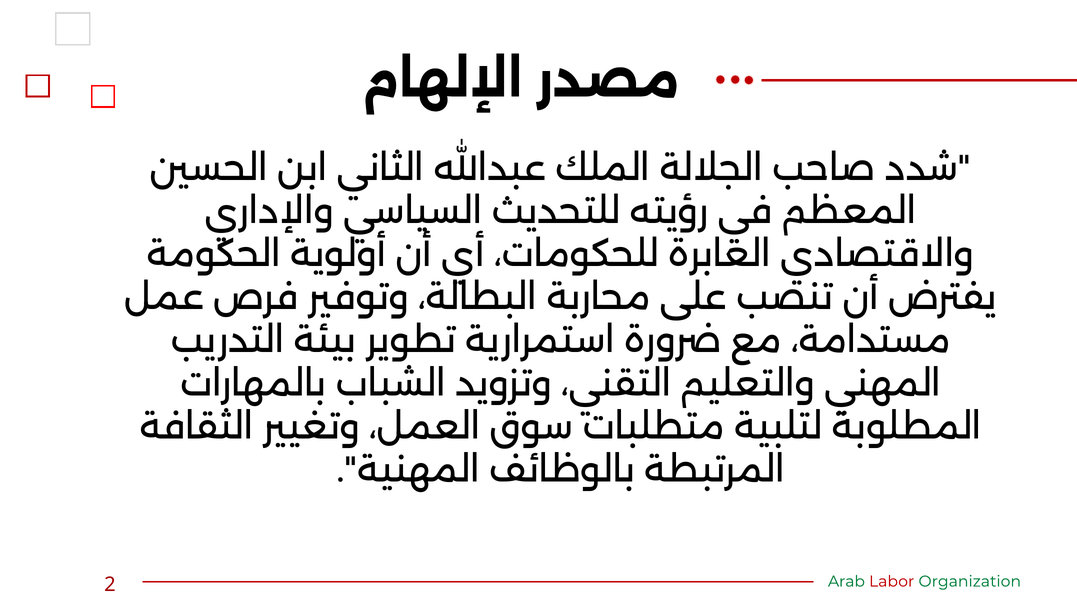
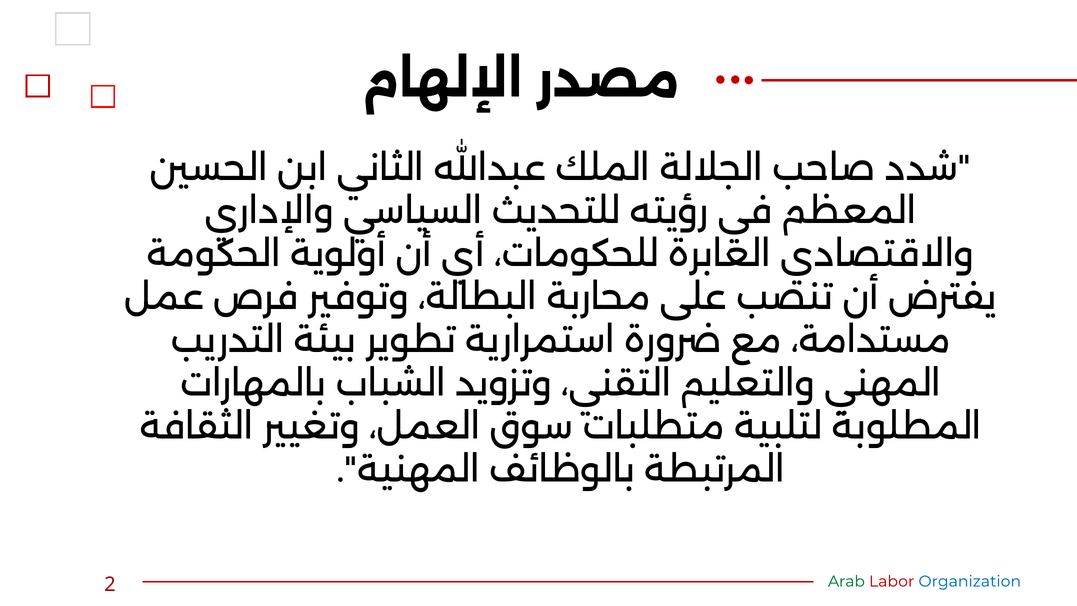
Organization colour: green -> blue (970, 581)
